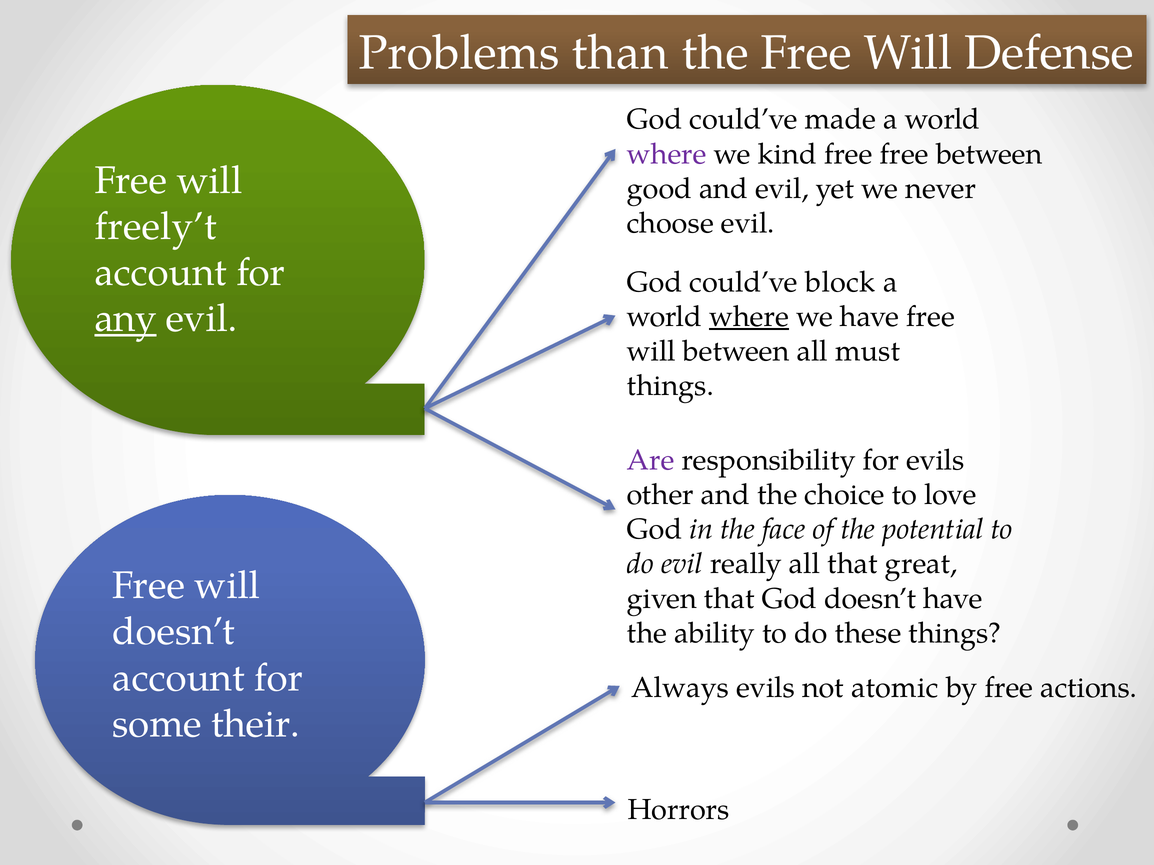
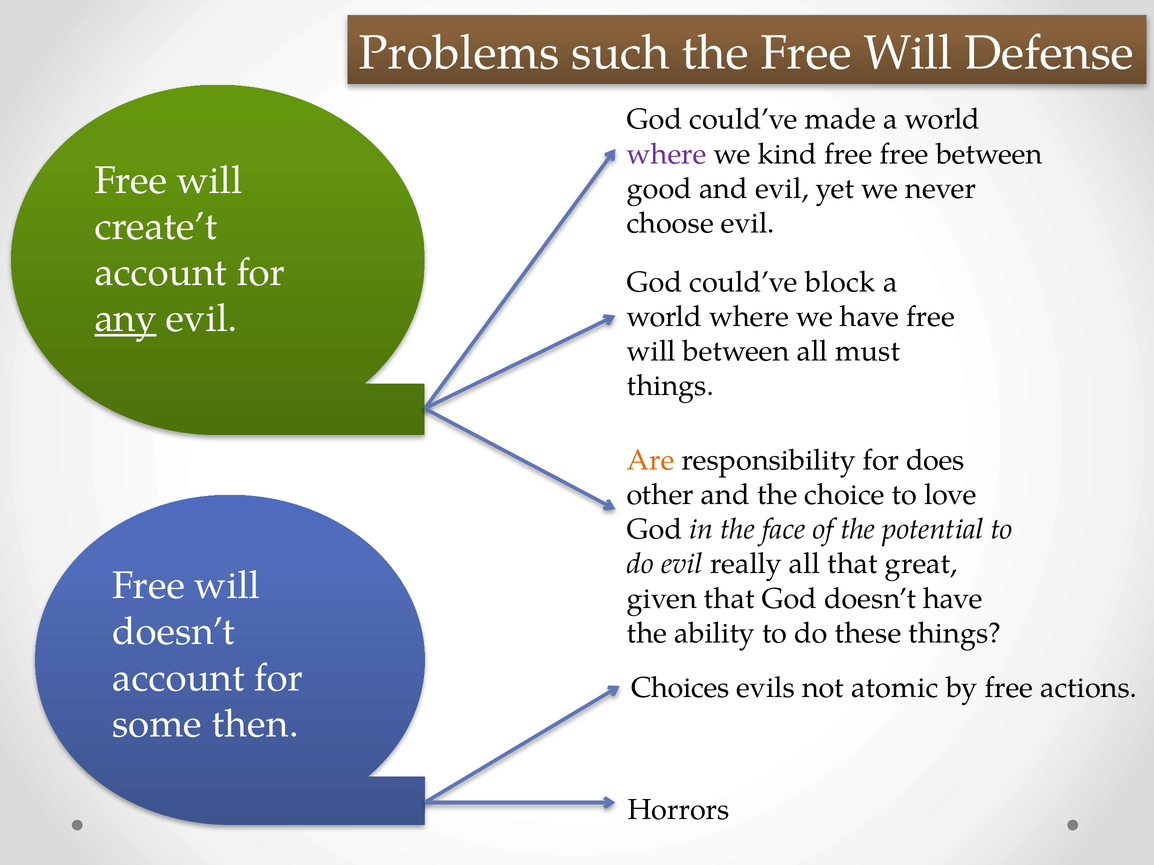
than: than -> such (621, 53)
freely’t: freely’t -> create’t (156, 227)
where underline: present -> none (749, 317)
Are colour: purple -> orange (651, 460)
for evils: evils -> does (935, 460)
Always: Always -> Choices (680, 688)
their: their -> then (255, 724)
